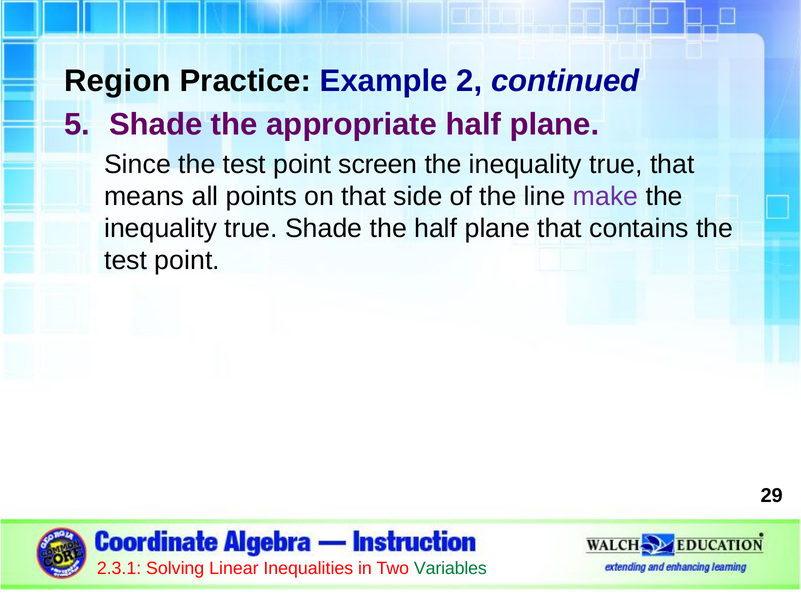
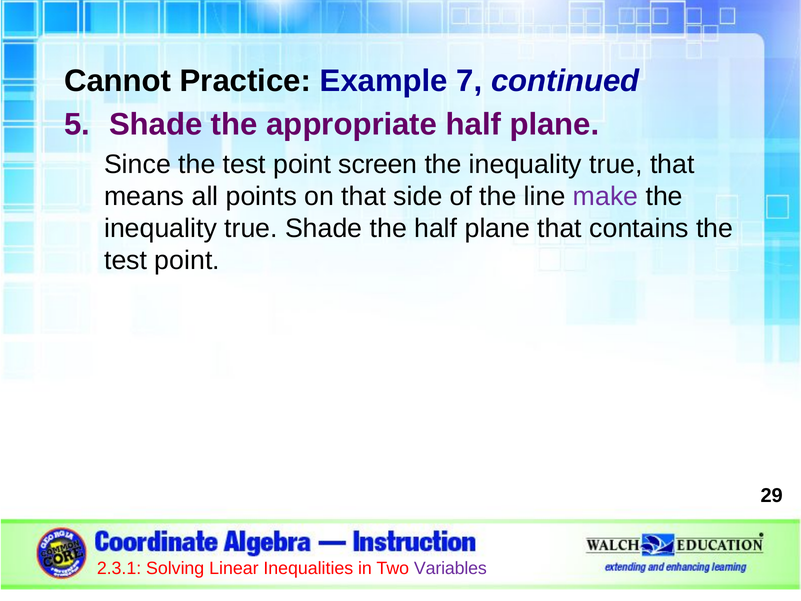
Region: Region -> Cannot (118, 81)
2: 2 -> 7 (469, 81)
Variables colour: green -> purple (450, 568)
